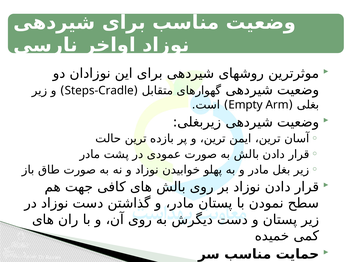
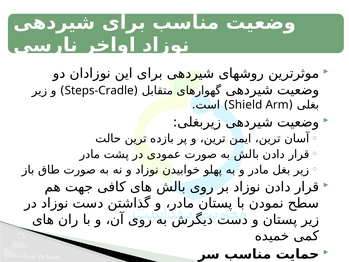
Empty: Empty -> Shield (245, 105)
